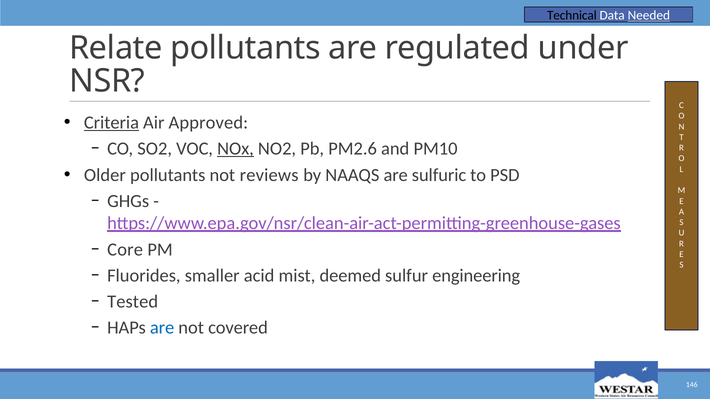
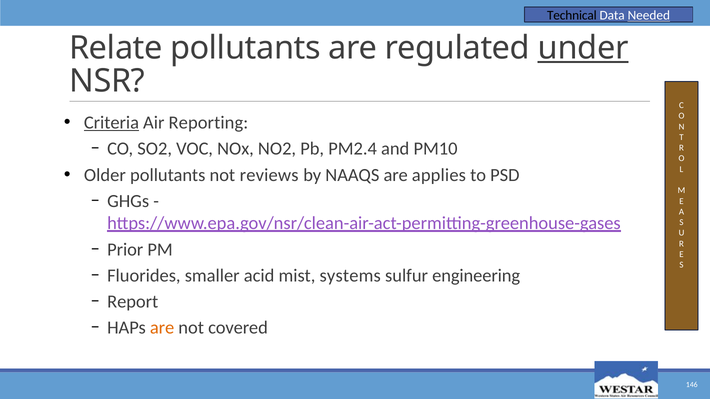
under underline: none -> present (583, 48)
Approved: Approved -> Reporting (208, 123)
NOx underline: present -> none (236, 149)
PM2.6: PM2.6 -> PM2.4 (353, 149)
sulfuric: sulfuric -> applies (439, 175)
Core: Core -> Prior (125, 250)
deemed: deemed -> systems (350, 276)
Tested: Tested -> Report (133, 302)
are colour: blue -> orange (162, 328)
